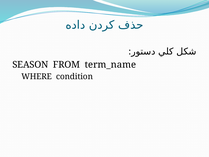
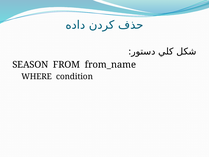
term_name: term_name -> from_name (110, 64)
